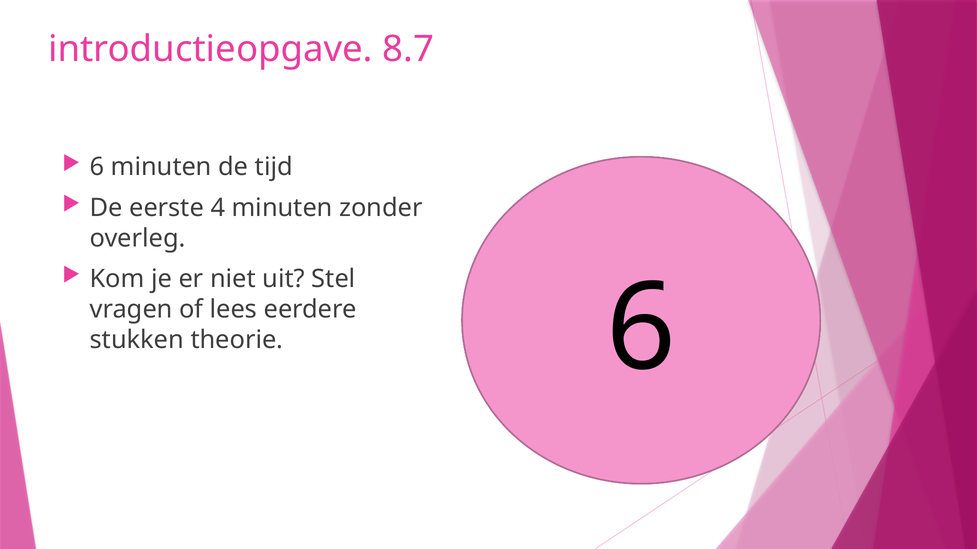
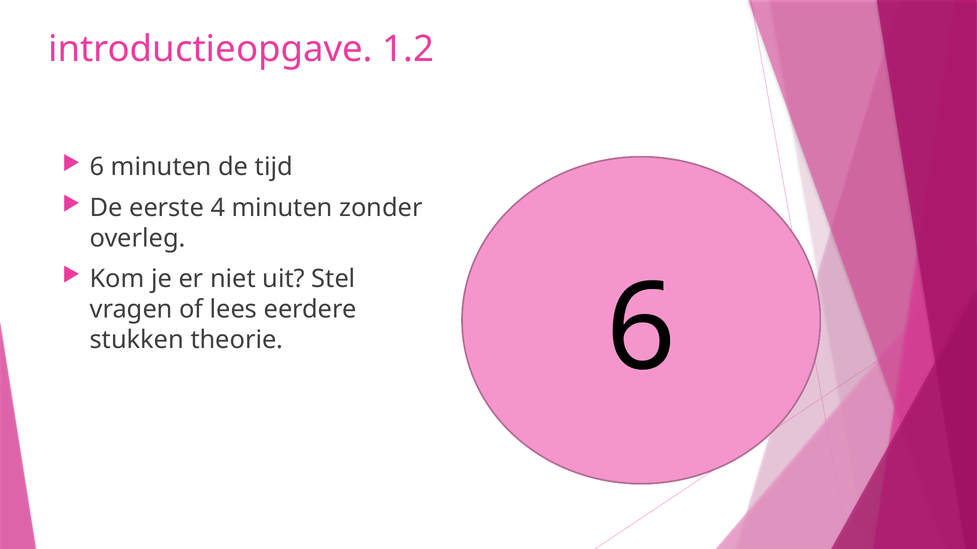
8.7: 8.7 -> 1.2 (408, 49)
